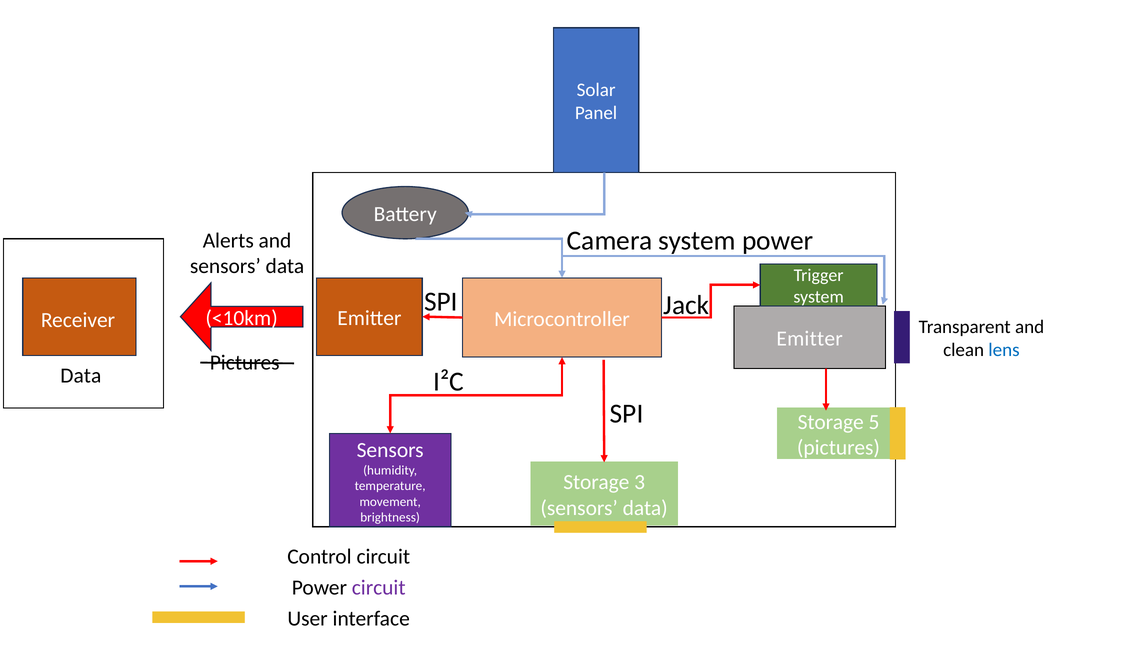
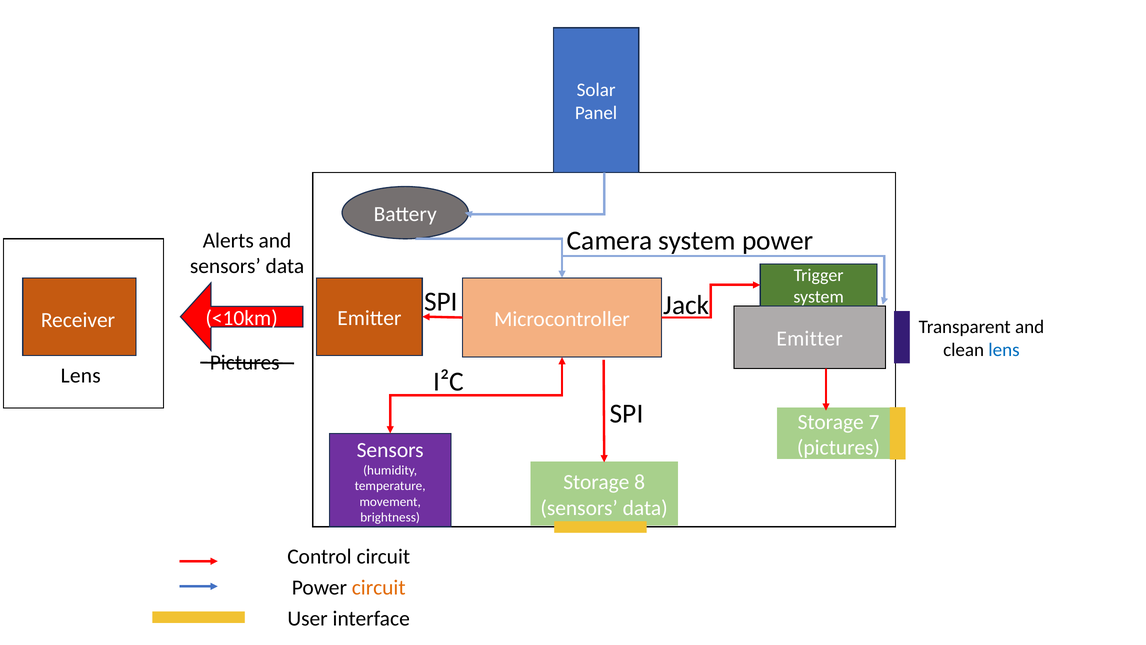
Data: Data -> Lens (81, 376)
5: 5 -> 7 (874, 422)
3: 3 -> 8 (640, 482)
circuit colour: purple -> orange (379, 587)
